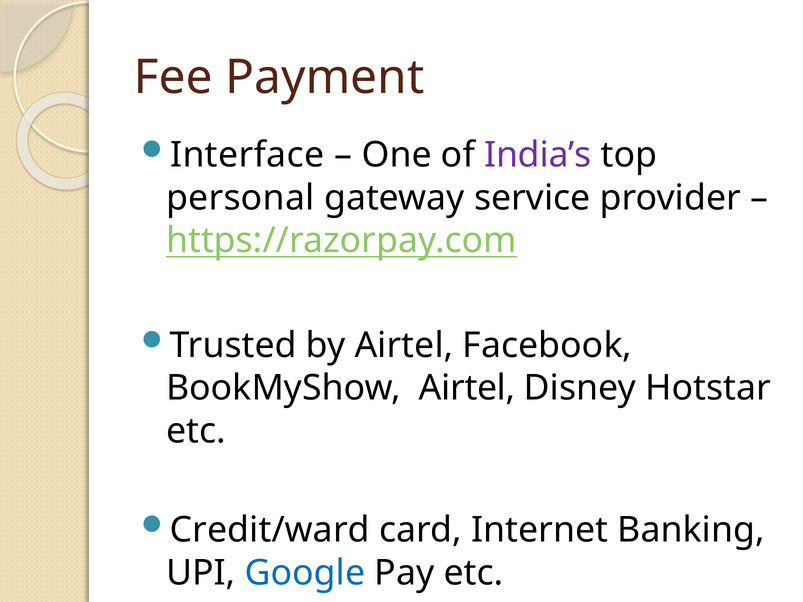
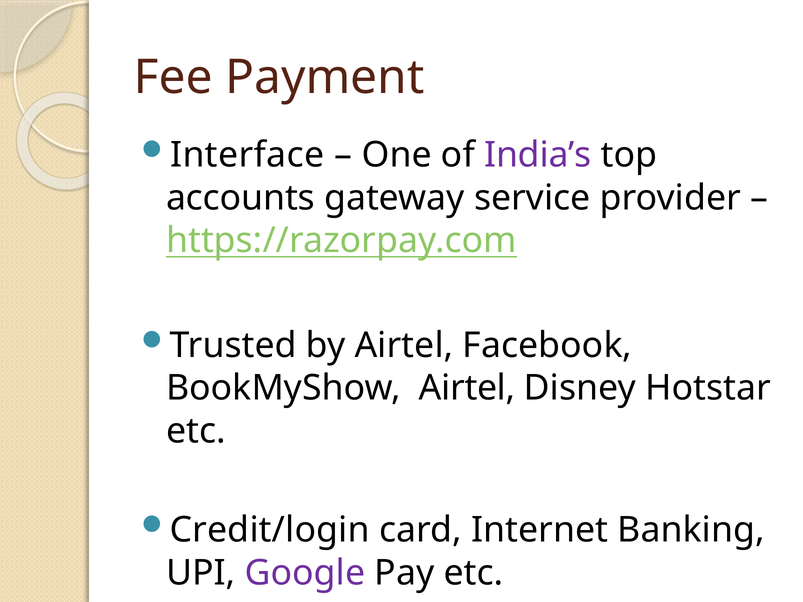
personal: personal -> accounts (241, 198)
Credit/ward: Credit/ward -> Credit/login (270, 530)
Google colour: blue -> purple (305, 573)
